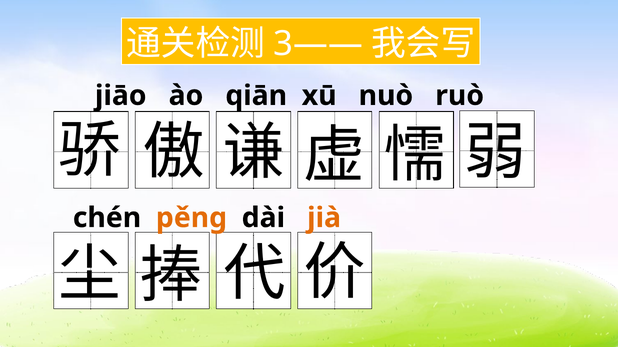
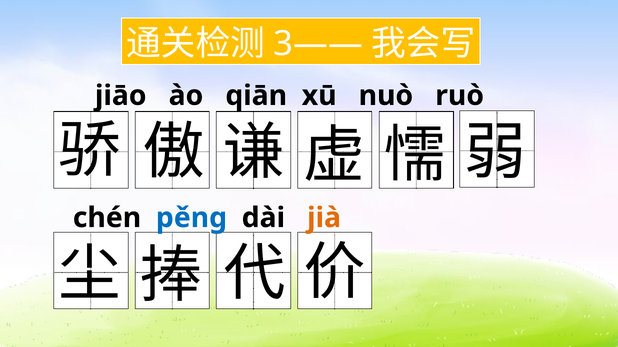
pěng colour: orange -> blue (191, 218)
